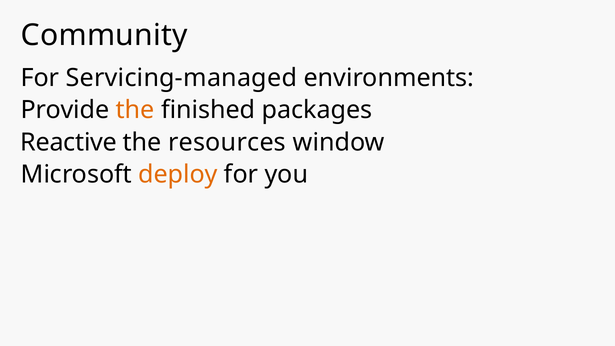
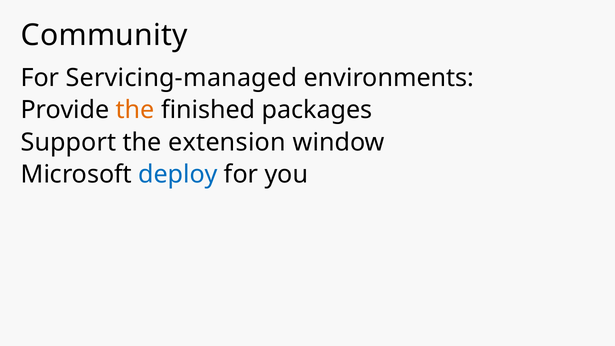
Reactive: Reactive -> Support (68, 142)
resources: resources -> extension (227, 142)
deploy colour: orange -> blue (178, 174)
